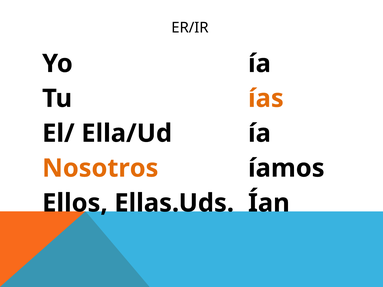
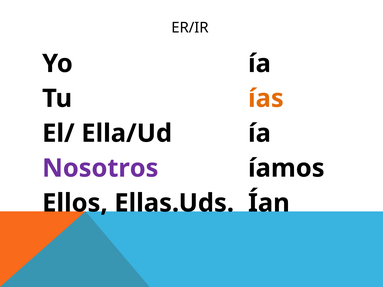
Nosotros colour: orange -> purple (100, 168)
